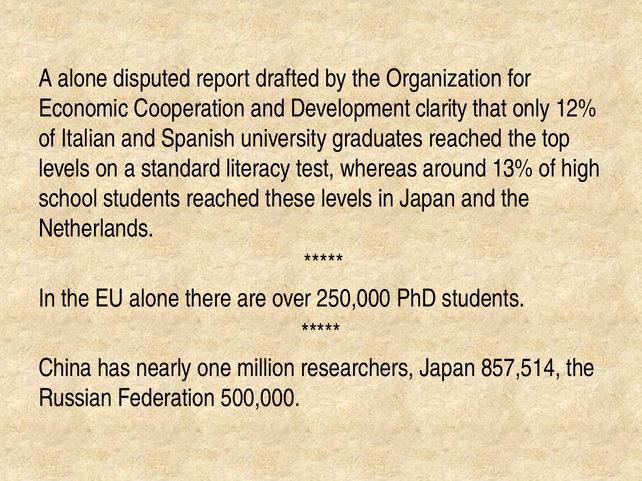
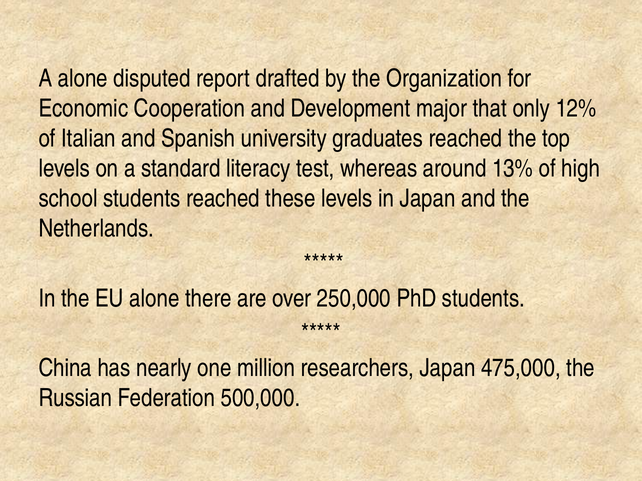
clarity: clarity -> major (442, 109)
857,514: 857,514 -> 475,000 (521, 369)
